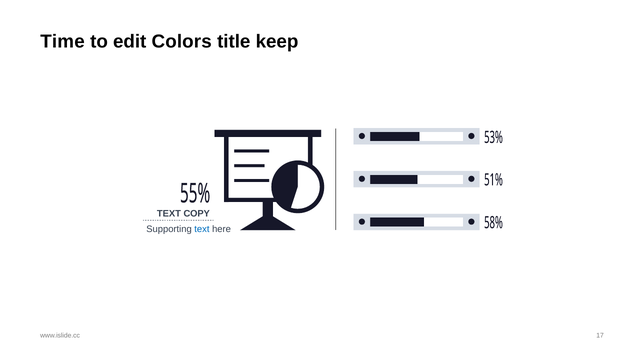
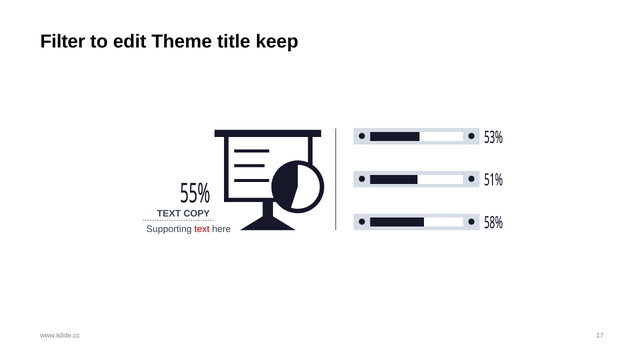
Time: Time -> Filter (63, 42)
Colors: Colors -> Theme (182, 42)
text colour: blue -> red (202, 229)
